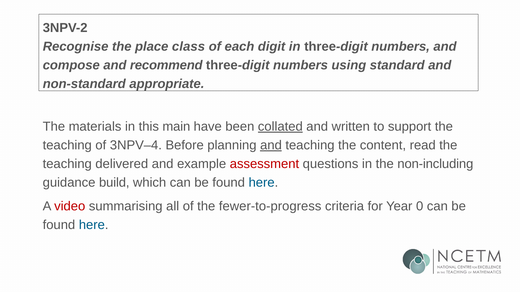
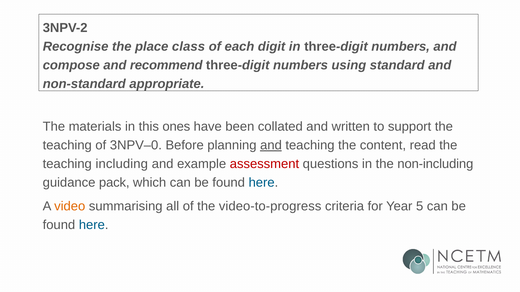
main: main -> ones (176, 127)
collated underline: present -> none (280, 127)
3NPV–4: 3NPV–4 -> 3NPV–0 (136, 145)
delivered: delivered -> including (122, 164)
build: build -> pack (114, 183)
video colour: red -> orange (70, 207)
fewer-to-progress: fewer-to-progress -> video-to-progress (270, 207)
0: 0 -> 5 (420, 207)
